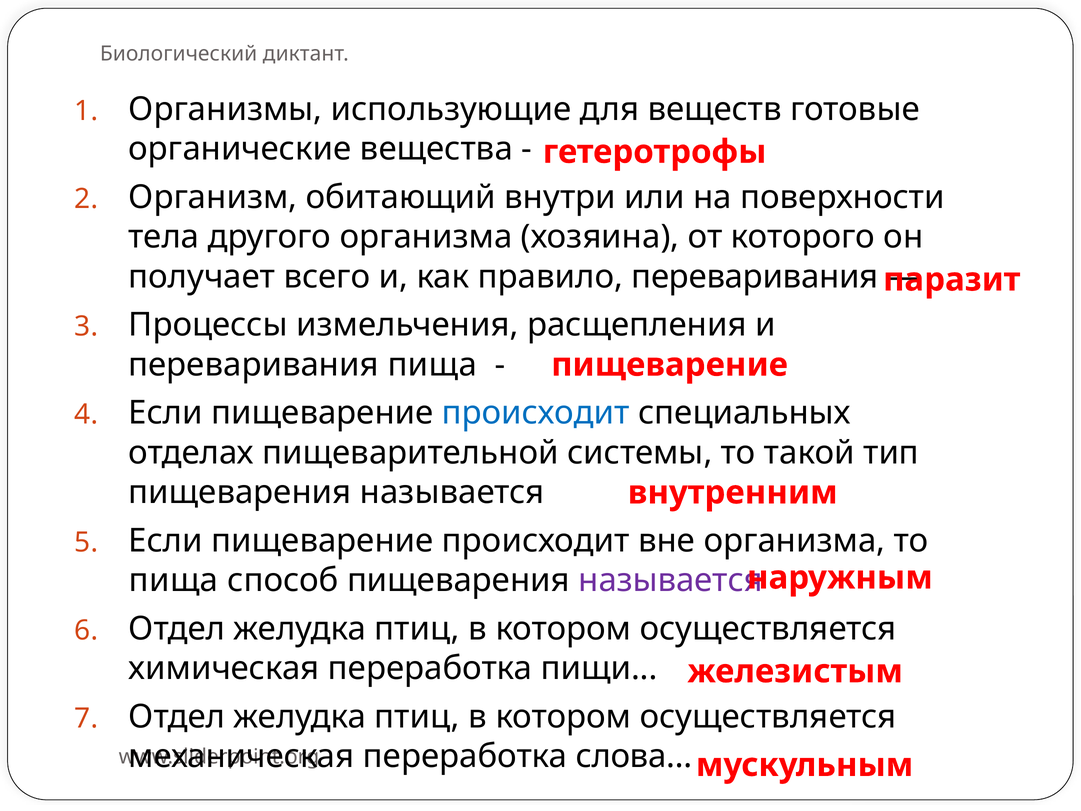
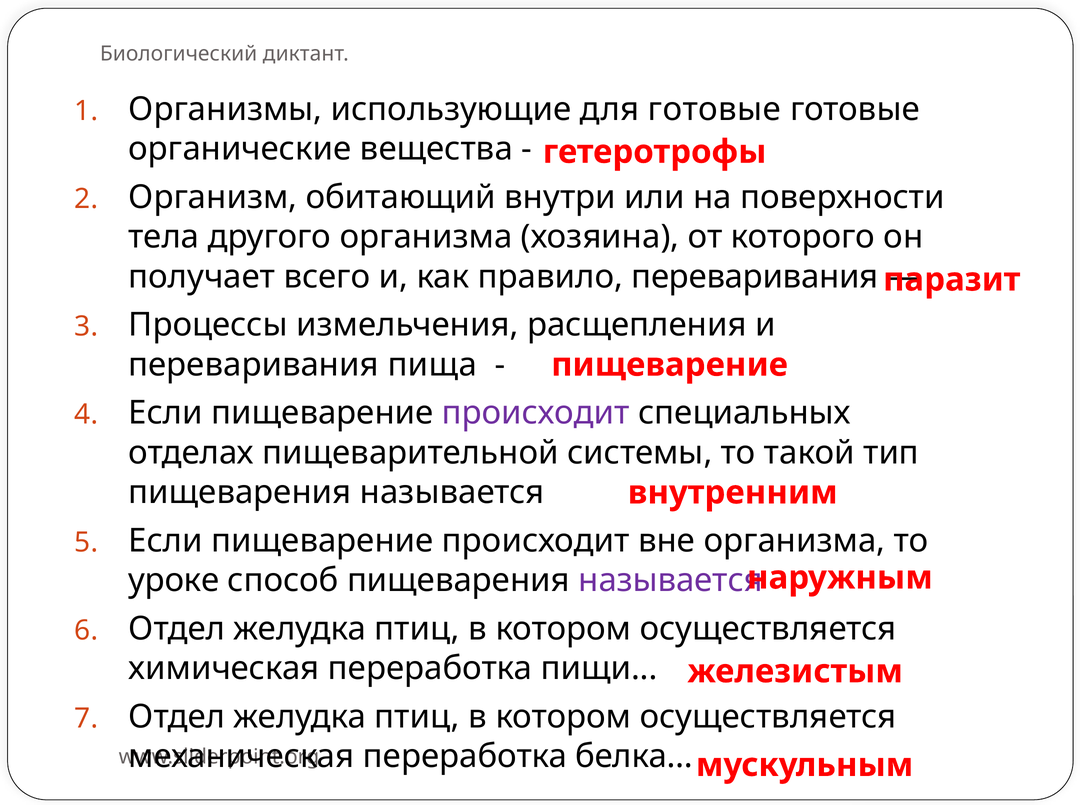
для веществ: веществ -> готовые (714, 109)
происходит colour: blue -> purple (536, 413)
пища: пища -> уроке (174, 580)
слова…: слова… -> белка… (634, 756)
